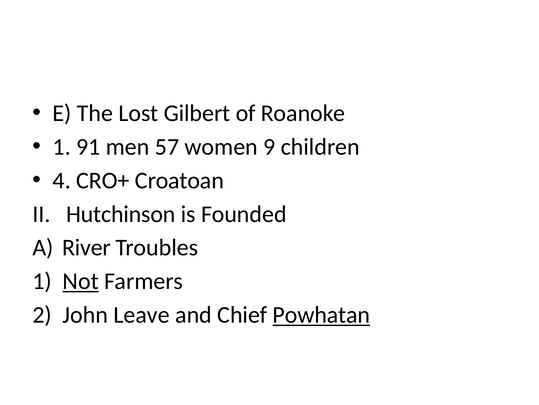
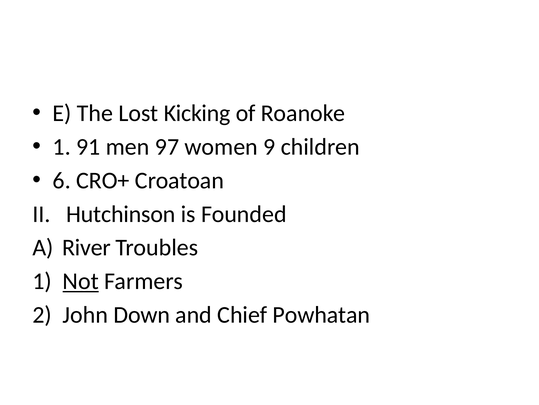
Gilbert: Gilbert -> Kicking (197, 113)
57: 57 -> 97 (167, 147)
4: 4 -> 6 (62, 180)
Leave: Leave -> Down (142, 314)
Powhatan underline: present -> none (321, 314)
